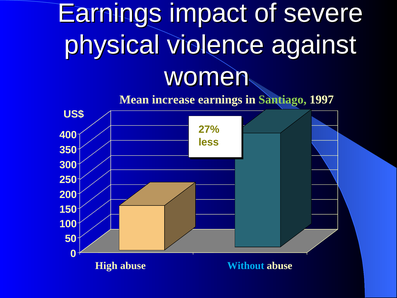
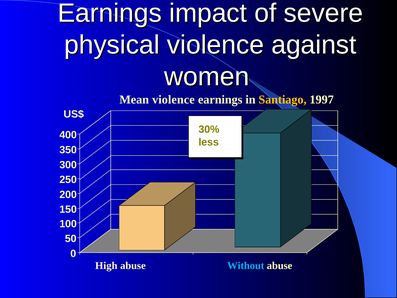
Mean increase: increase -> violence (173, 100)
Santiago colour: light green -> yellow (283, 100)
27%: 27% -> 30% (209, 129)
